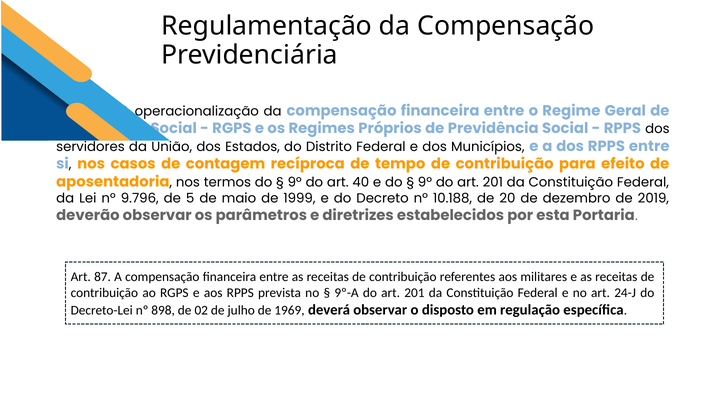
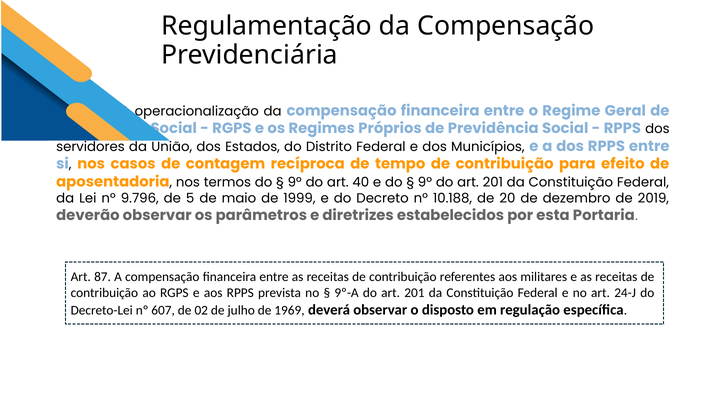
898: 898 -> 607 (163, 311)
